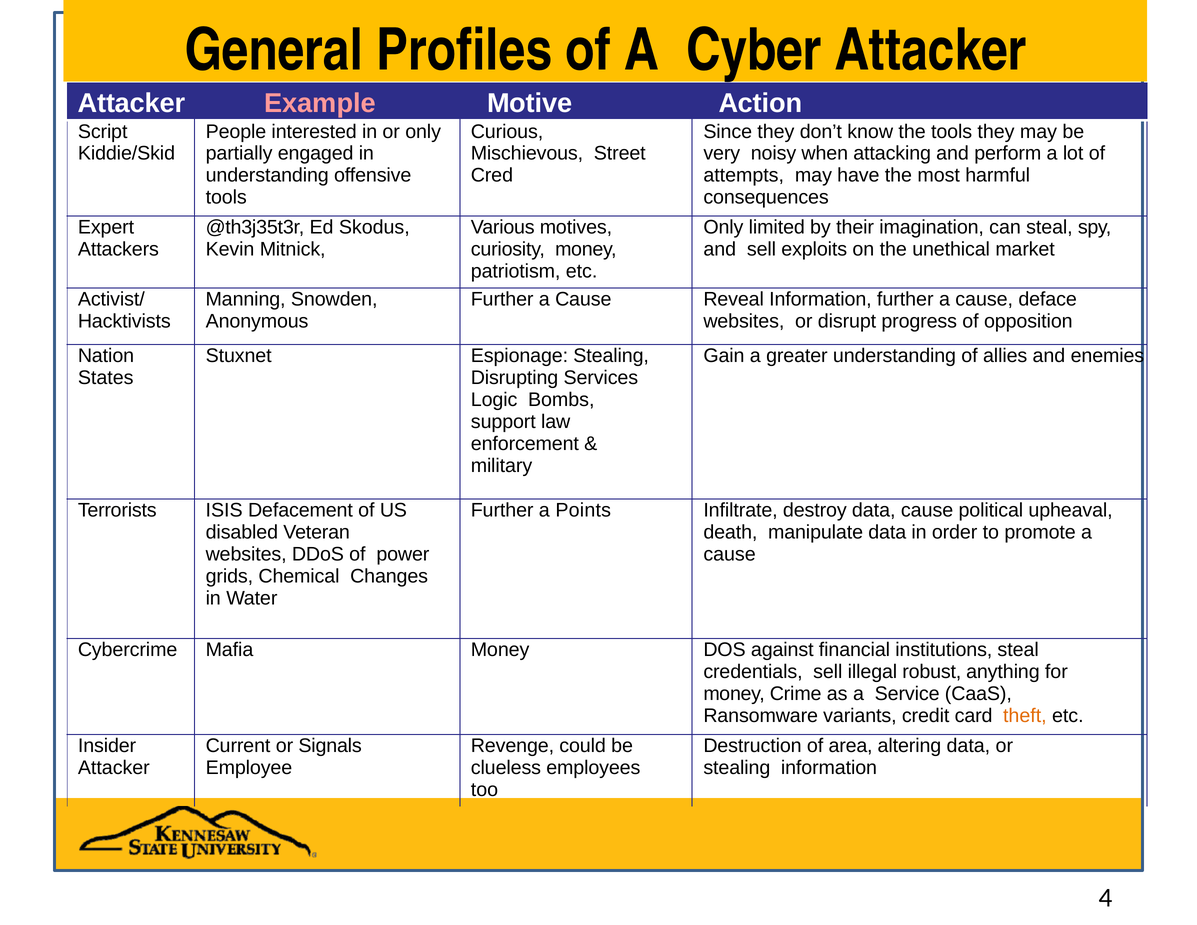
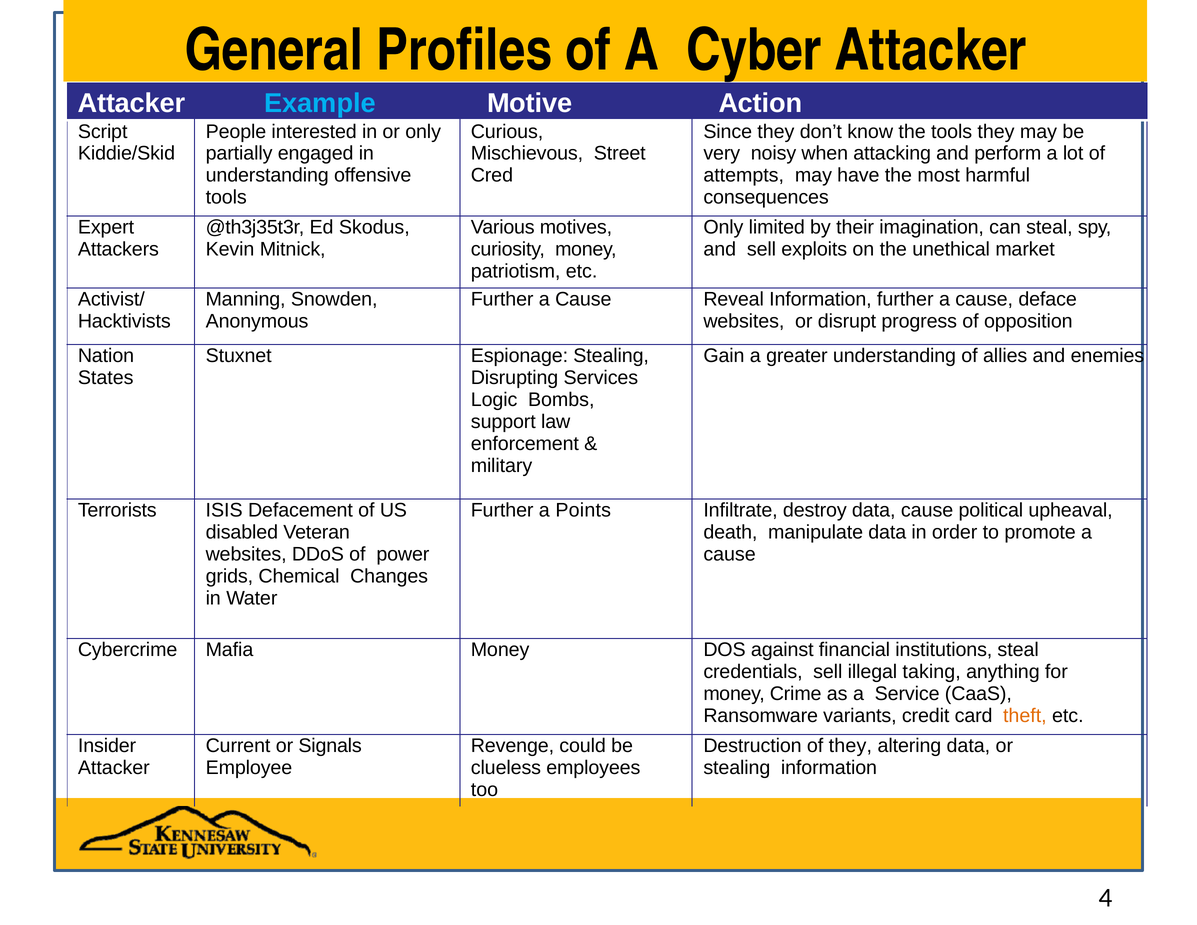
Example colour: pink -> light blue (320, 103)
robust: robust -> taking (932, 672)
of area: area -> they (850, 746)
